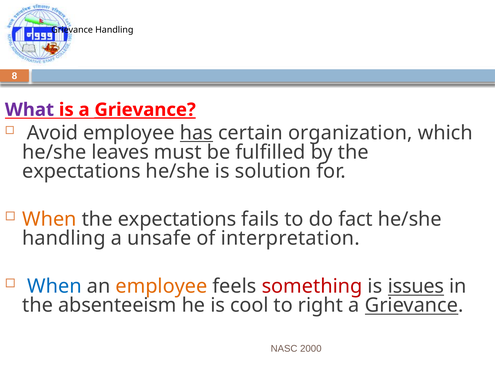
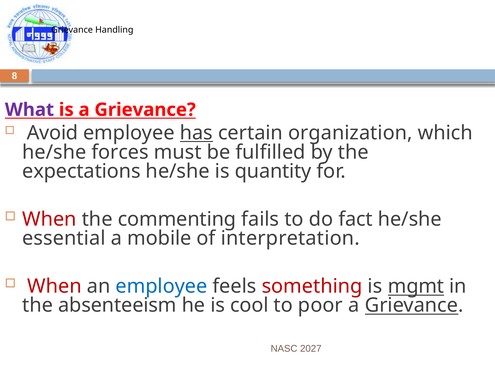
Grievance underline: present -> none (145, 110)
leaves: leaves -> forces (120, 152)
solution: solution -> quantity (273, 171)
When colour: orange -> red (49, 219)
expectations: expectations -> commenting (177, 219)
handling: handling -> essential (64, 238)
unsafe: unsafe -> mobile (159, 238)
When colour: blue -> red (55, 286)
employee colour: orange -> blue (161, 286)
issues: issues -> mgmt (416, 286)
right: right -> poor (320, 305)
2000: 2000 -> 2027 (311, 349)
